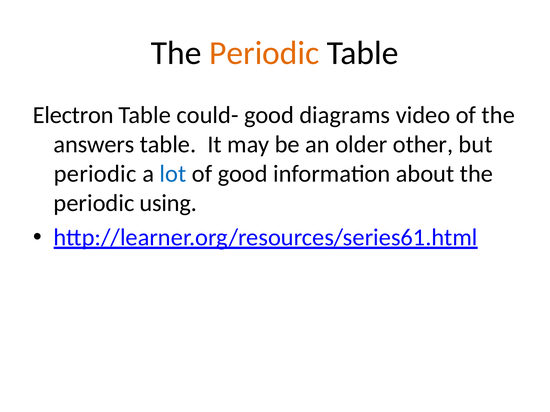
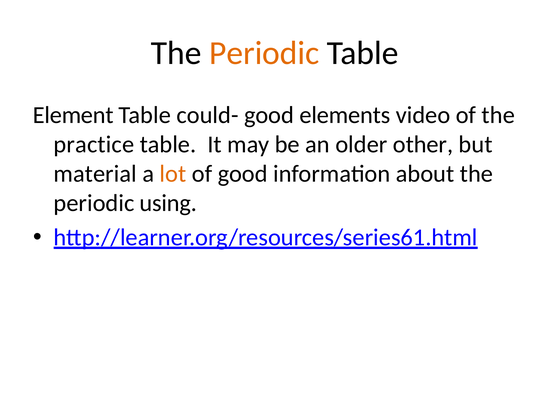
Electron: Electron -> Element (73, 115)
diagrams: diagrams -> elements (345, 115)
answers: answers -> practice (94, 145)
periodic: periodic -> material (95, 174)
lot colour: blue -> orange (173, 174)
